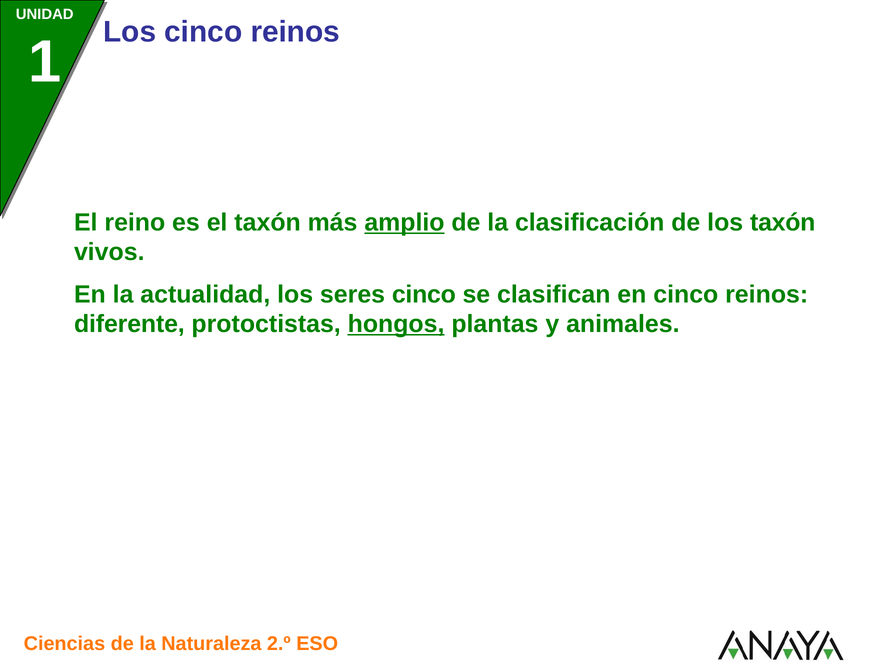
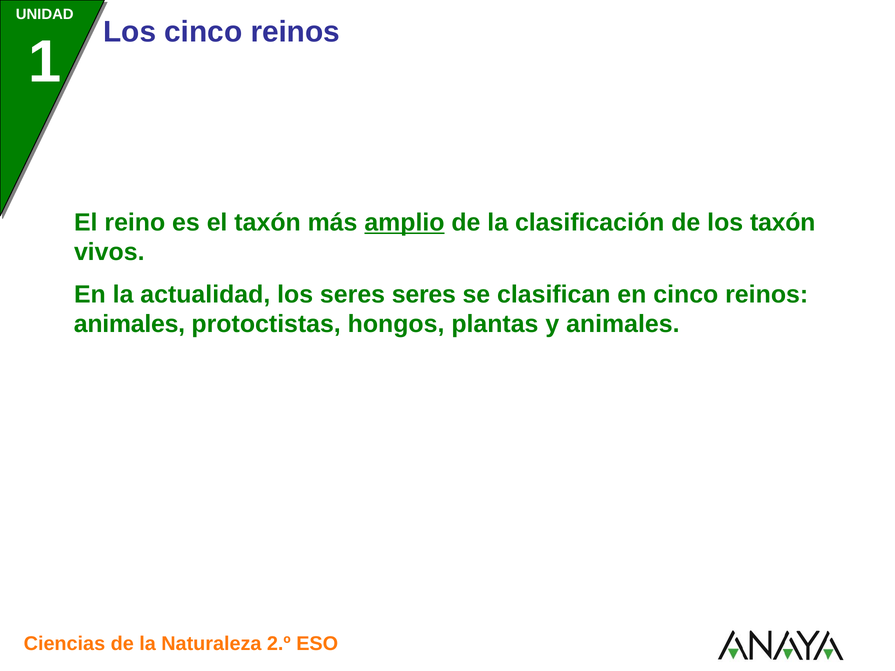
seres cinco: cinco -> seres (424, 295)
diferente: diferente -> animales (129, 324)
hongos underline: present -> none (396, 324)
